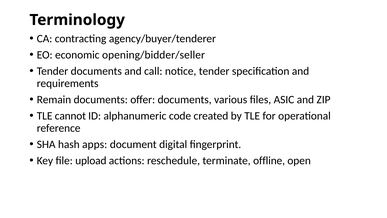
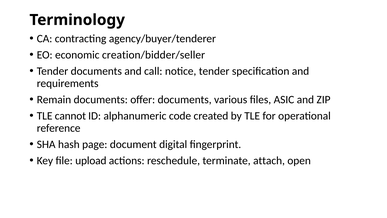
opening/bidder/seller: opening/bidder/seller -> creation/bidder/seller (154, 55)
apps: apps -> page (95, 144)
offline: offline -> attach (269, 160)
